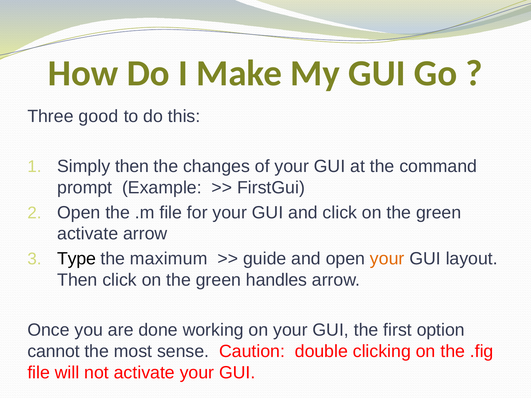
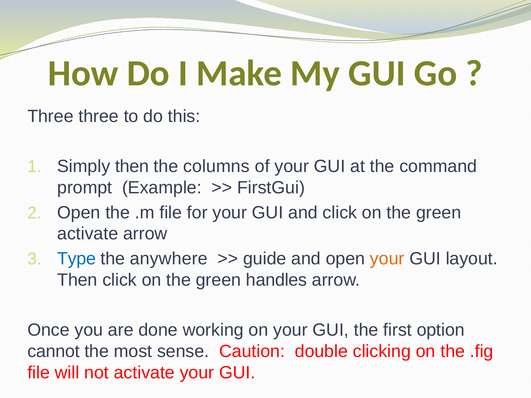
Three good: good -> three (99, 116)
changes: changes -> columns (216, 166)
Type colour: black -> blue (76, 259)
maximum: maximum -> anywhere (169, 259)
